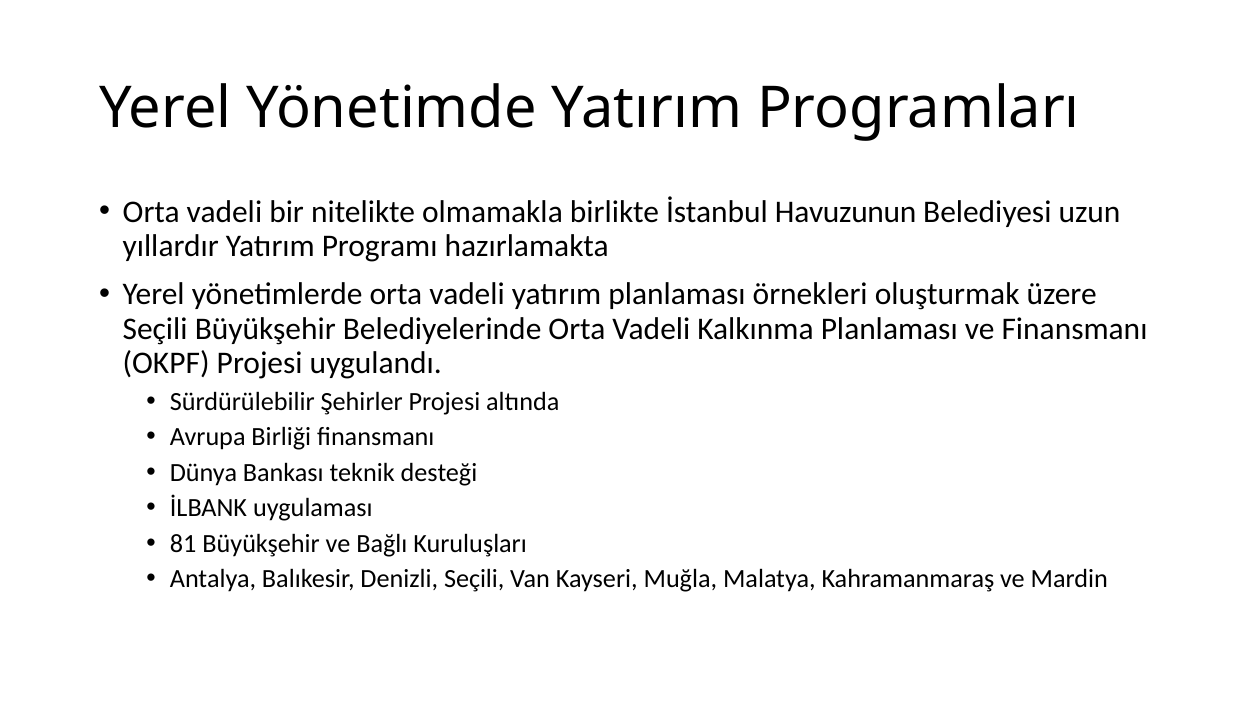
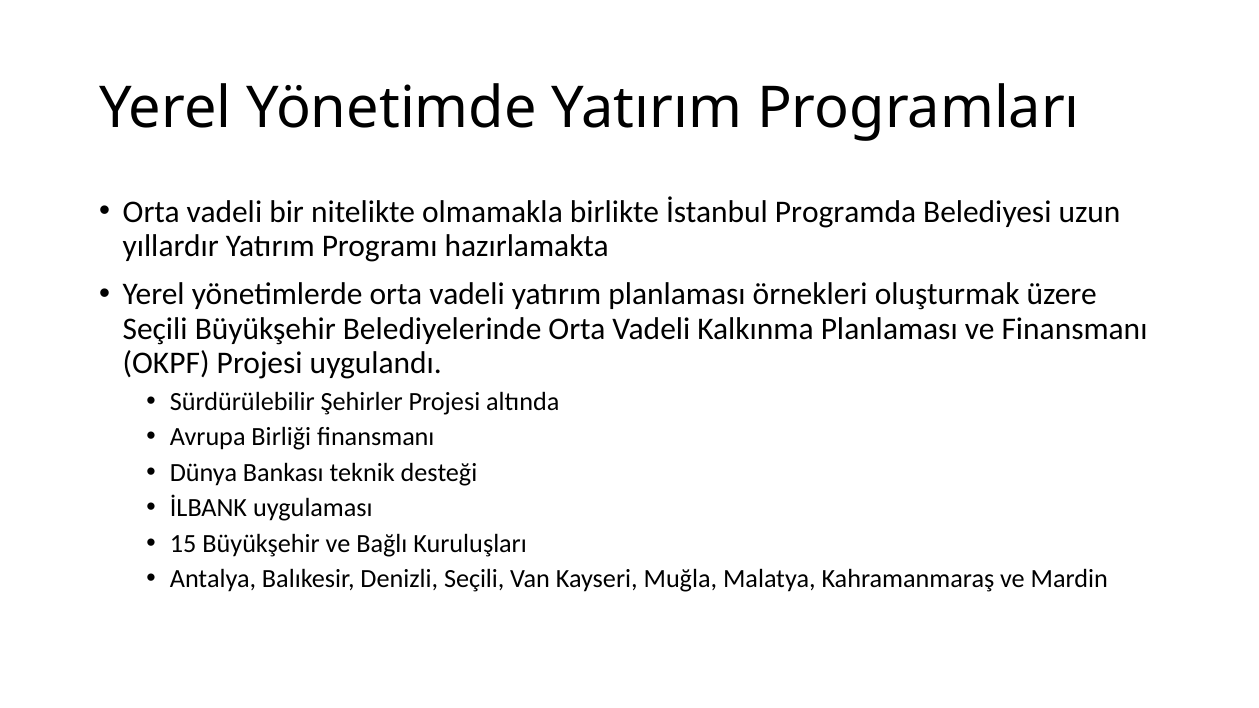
Havuzunun: Havuzunun -> Programda (846, 212)
81: 81 -> 15 (183, 544)
